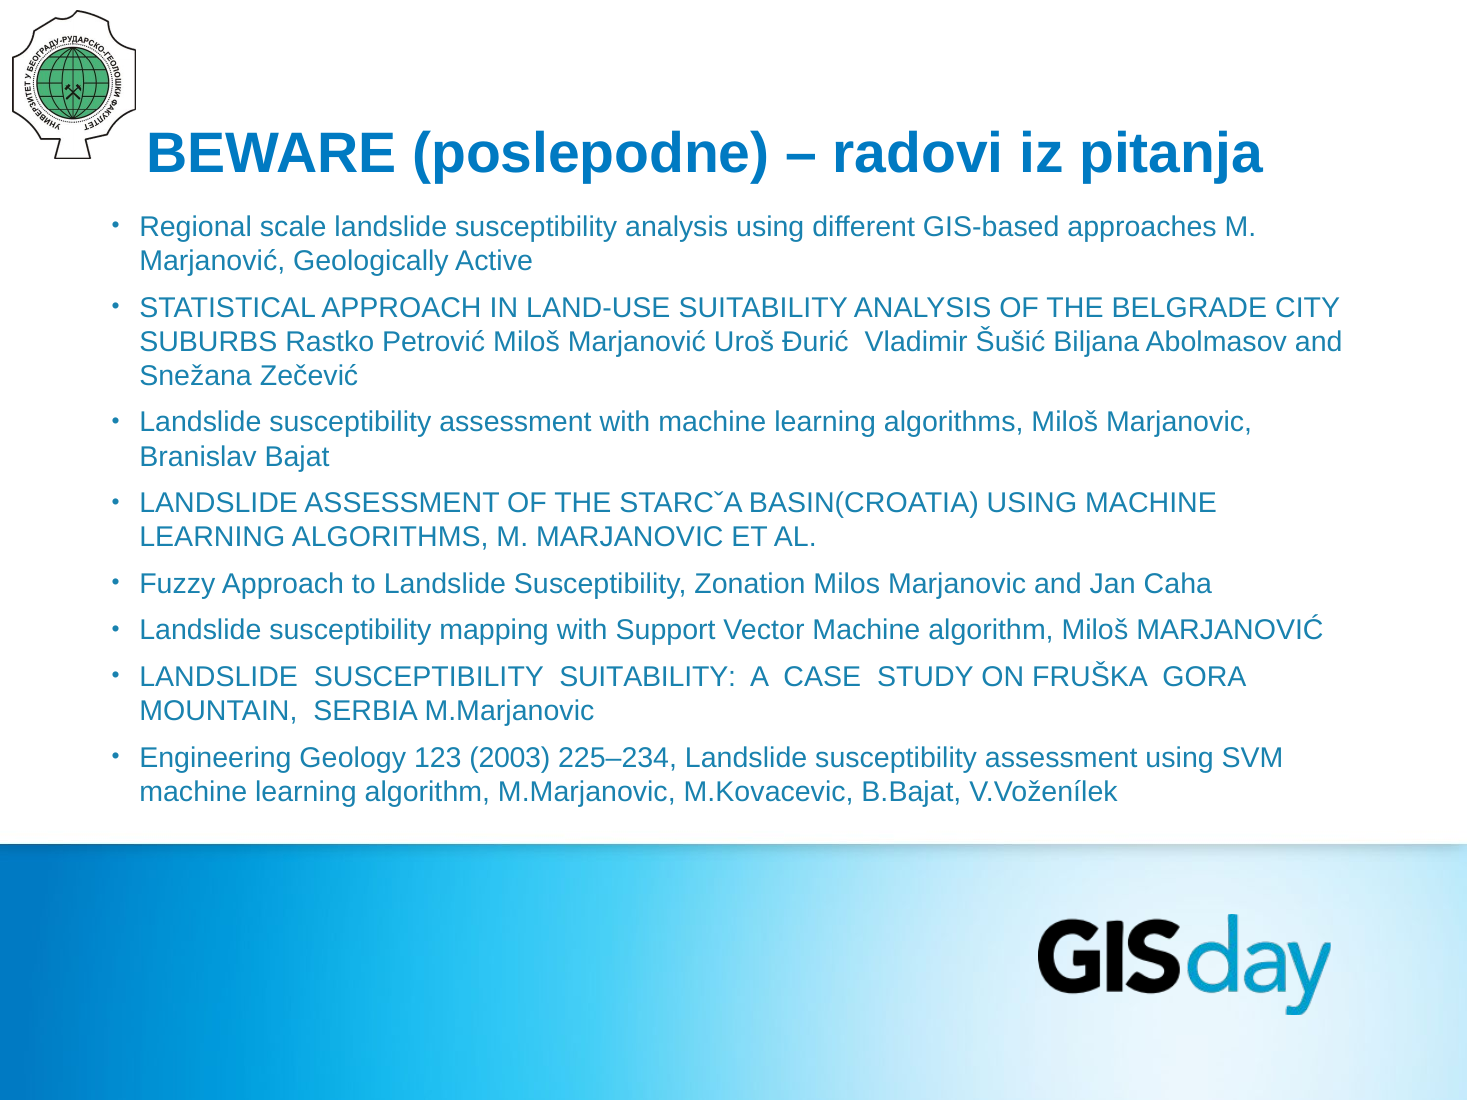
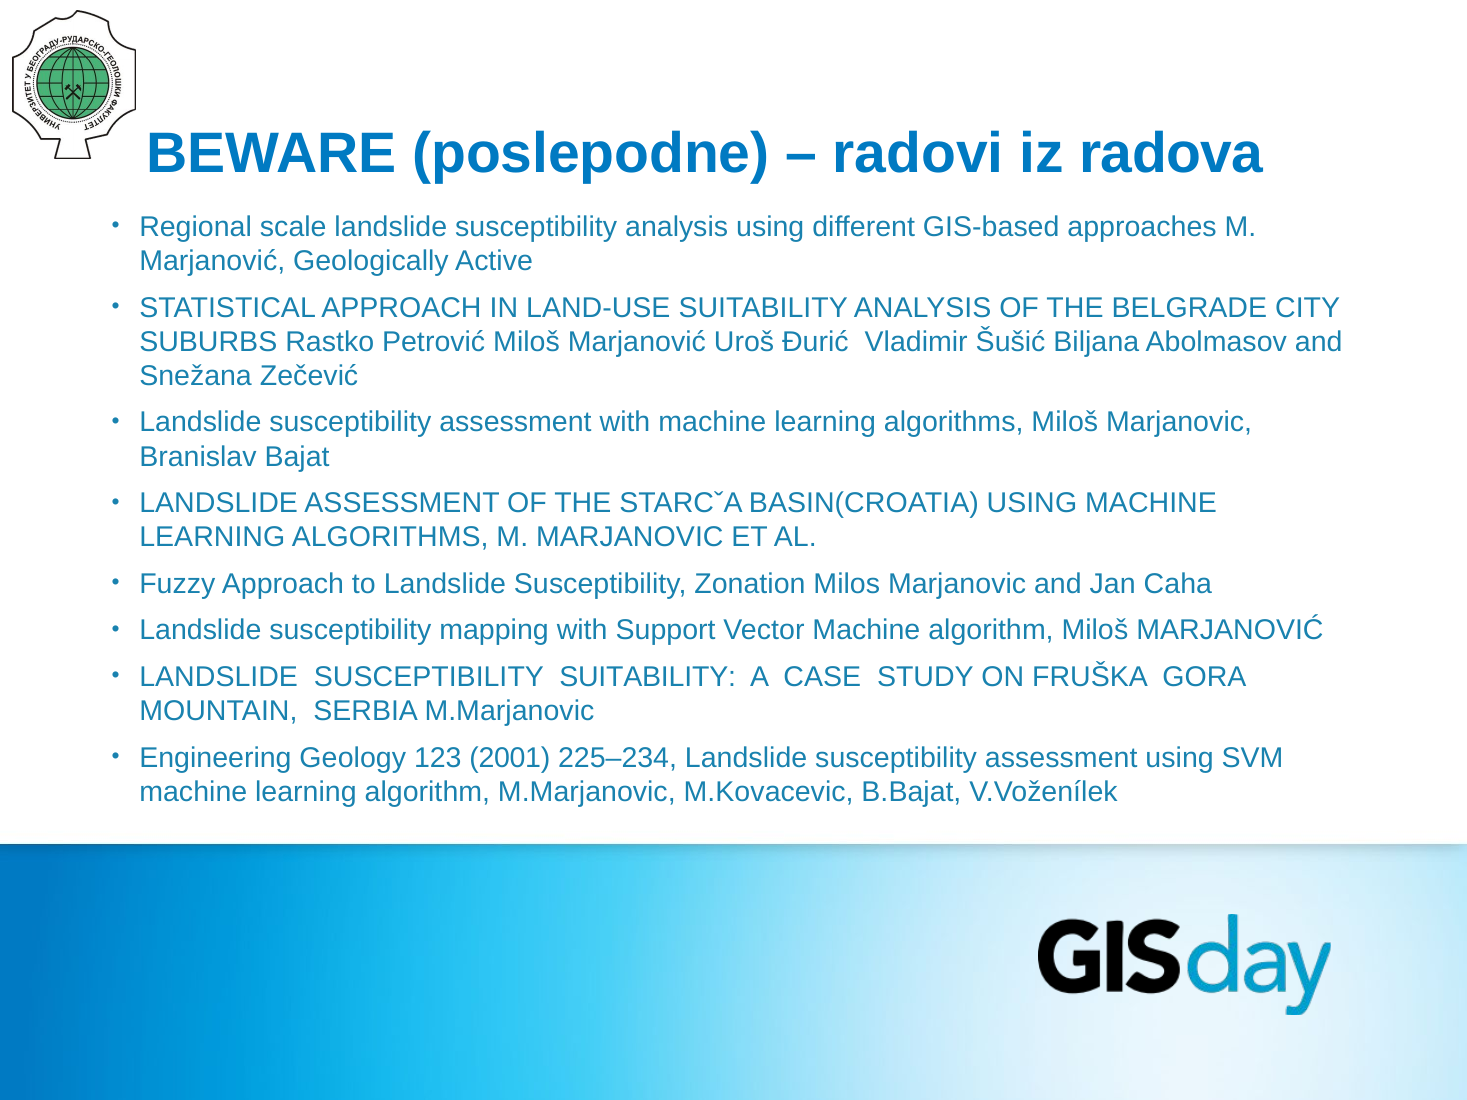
pitanja: pitanja -> radova (1171, 154)
2003: 2003 -> 2001 (510, 758)
